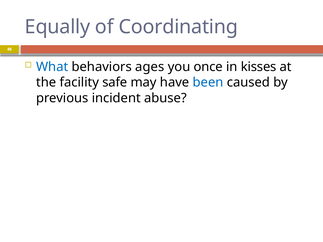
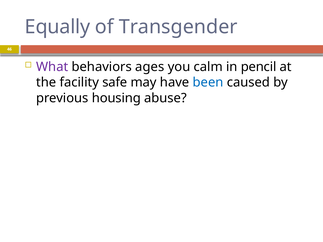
Coordinating: Coordinating -> Transgender (178, 27)
What colour: blue -> purple (52, 67)
once: once -> calm (208, 67)
kisses: kisses -> pencil (259, 67)
incident: incident -> housing (116, 98)
